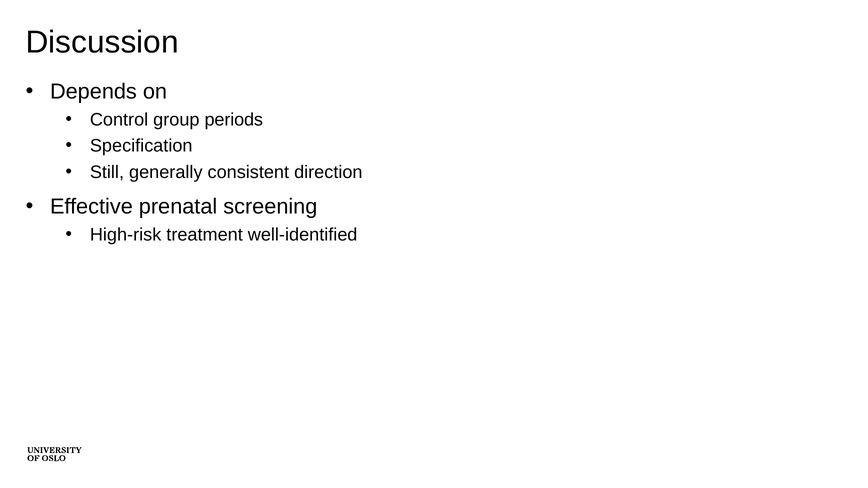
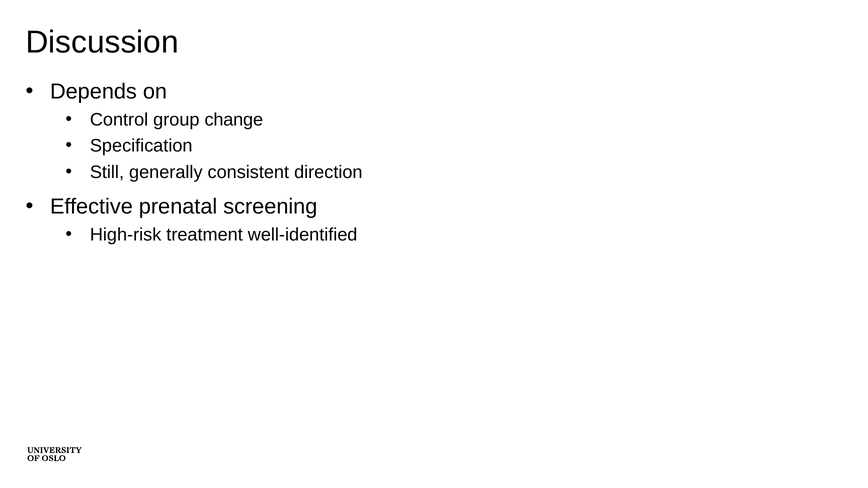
periods: periods -> change (234, 120)
